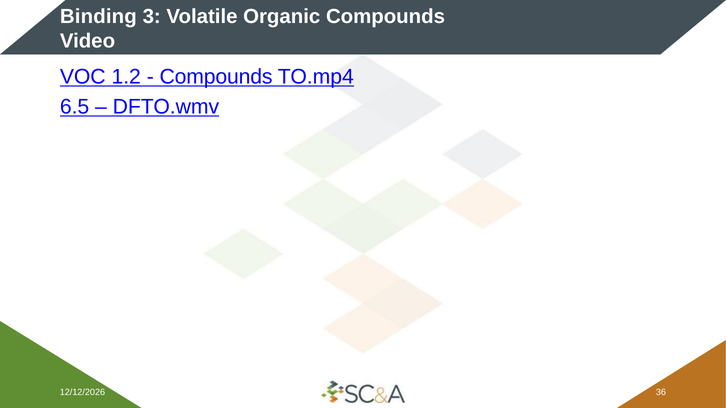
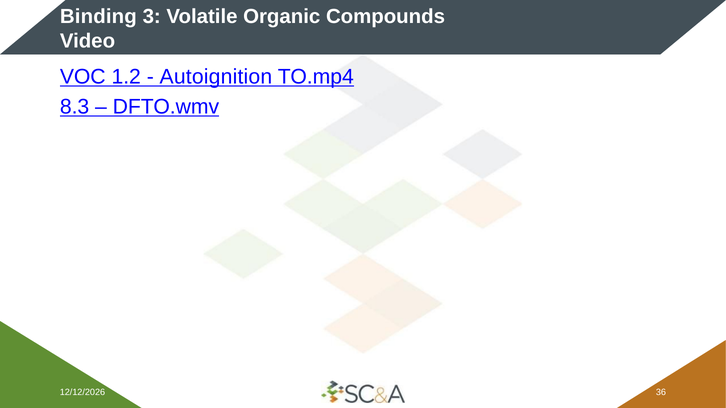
Compounds: Compounds -> Autoignition (216, 77)
6.5: 6.5 -> 8.3 (75, 107)
